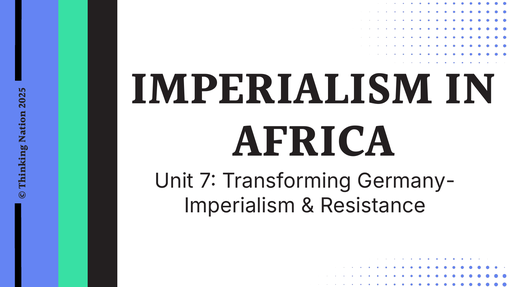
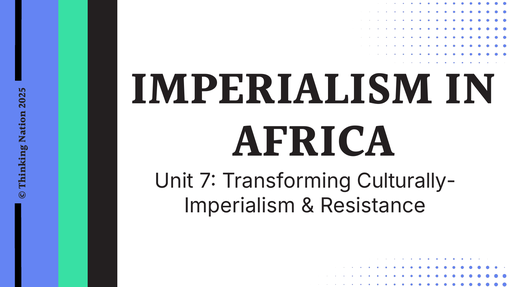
Germany-: Germany- -> Culturally- (406, 181)
